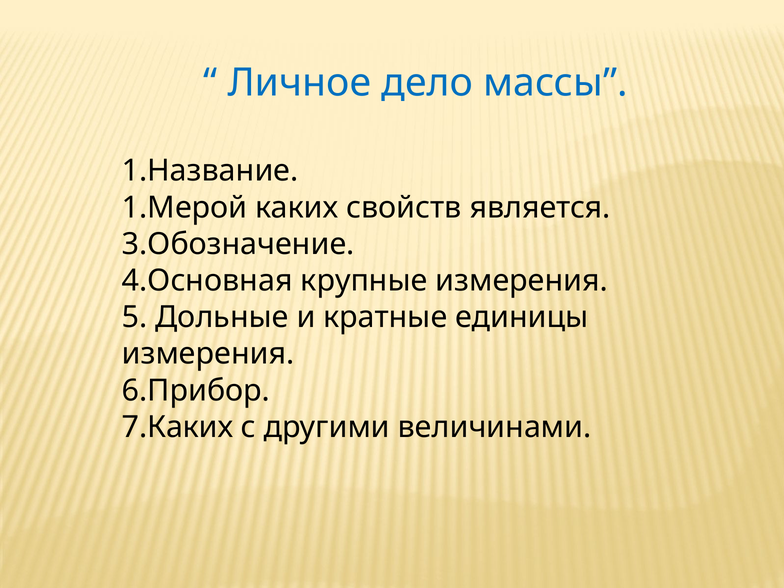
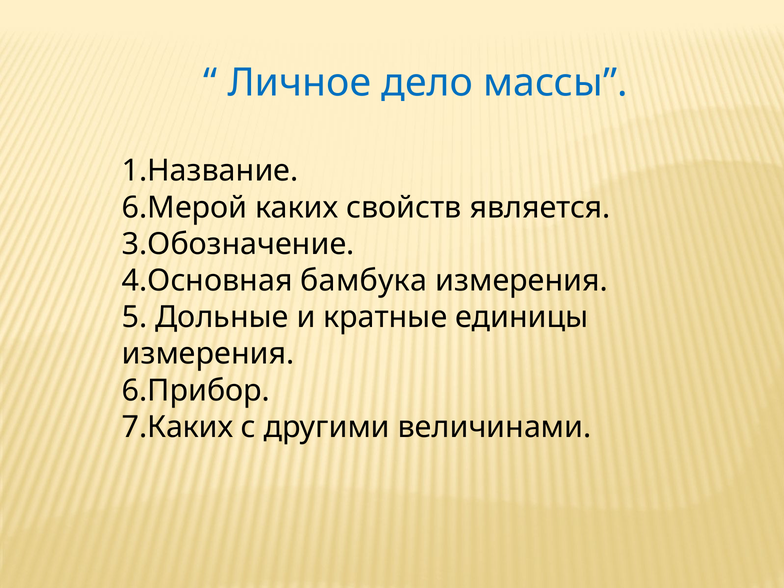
1.Мерой: 1.Мерой -> 6.Мерой (185, 207)
крупные: крупные -> бамбука (364, 281)
